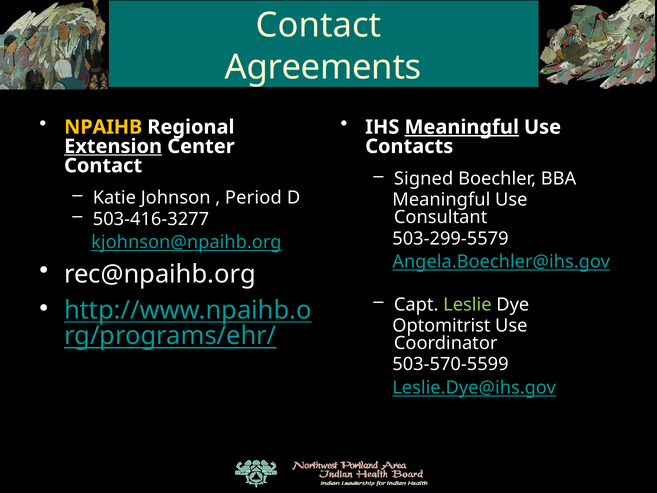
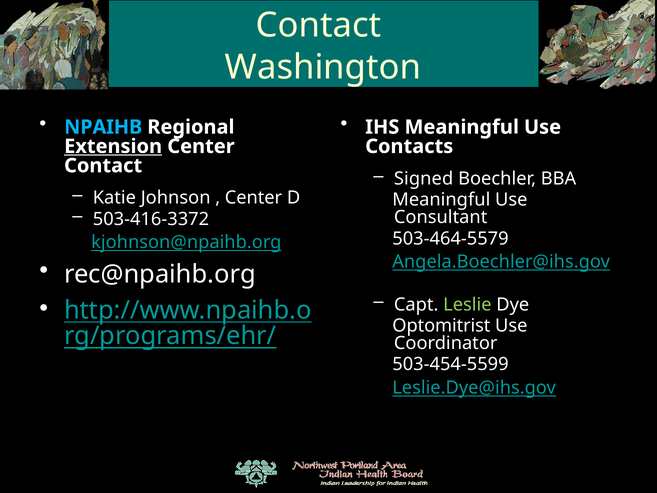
Agreements: Agreements -> Washington (323, 67)
NPAIHB colour: yellow -> light blue (103, 127)
Meaningful underline: present -> none (462, 127)
Period: Period -> Center (254, 198)
503-416-3277: 503-416-3277 -> 503-416-3372 (151, 219)
503-299-5579: 503-299-5579 -> 503-464-5579 (450, 238)
503-570-5599: 503-570-5599 -> 503-454-5599 (450, 364)
